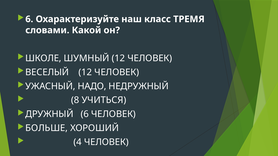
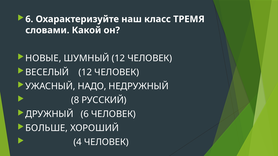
ШКОЛЕ: ШКОЛЕ -> НОВЫЕ (43, 58)
УЧИТЬСЯ: УЧИТЬСЯ -> РУССКИЙ (104, 100)
